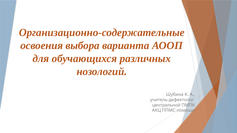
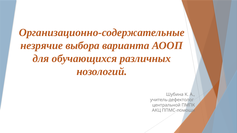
освоения: освоения -> незрячие (42, 46)
